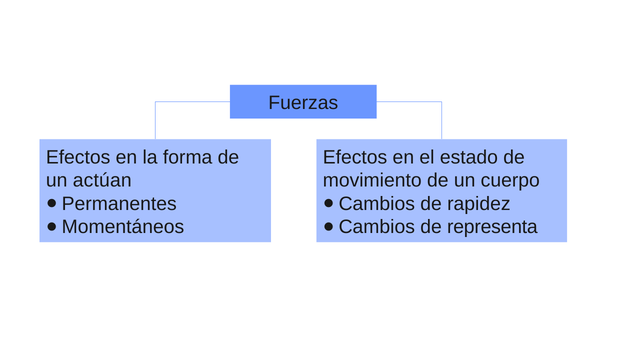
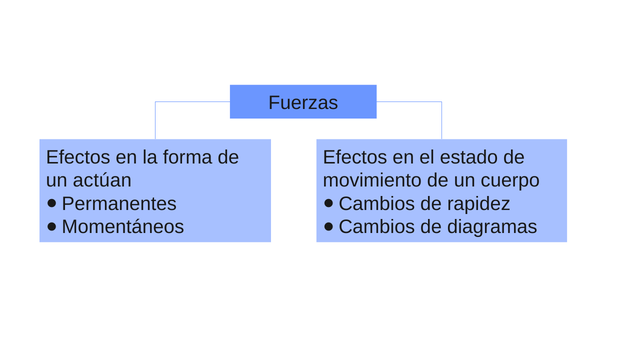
representa: representa -> diagramas (492, 227)
